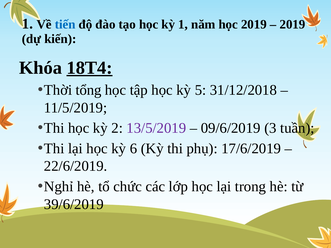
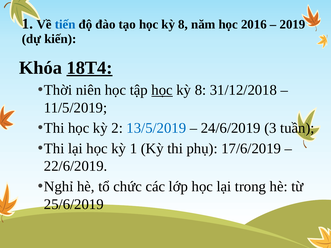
tạo học kỳ 1: 1 -> 8 (183, 24)
học 2019: 2019 -> 2016 (254, 24)
tổng: tổng -> niên (89, 90)
học underline: none -> present (162, 90)
5: 5 -> 8 (200, 90)
13/5/2019 colour: purple -> blue (156, 128)
09/6/2019: 09/6/2019 -> 24/6/2019 (231, 128)
kỳ 6: 6 -> 1 (133, 149)
39/6/2019: 39/6/2019 -> 25/6/2019 (74, 204)
